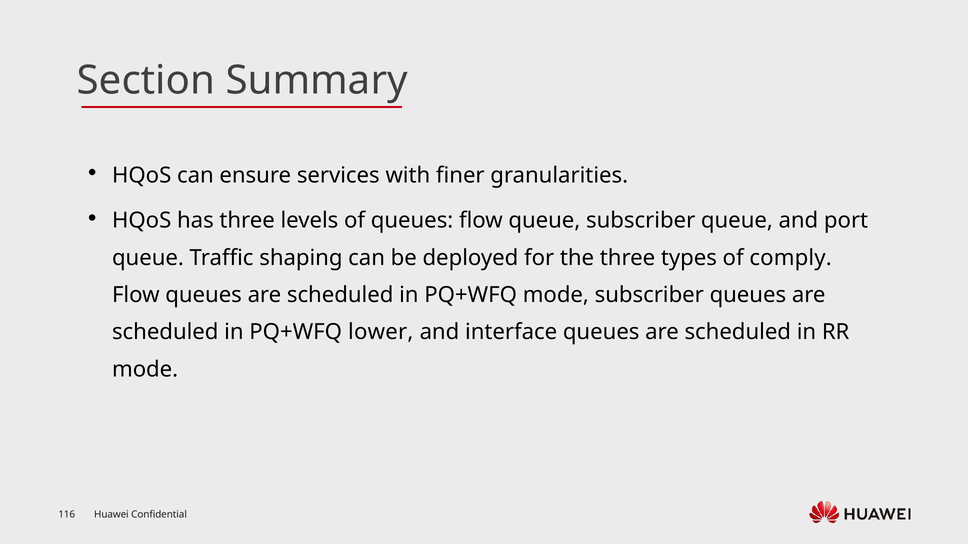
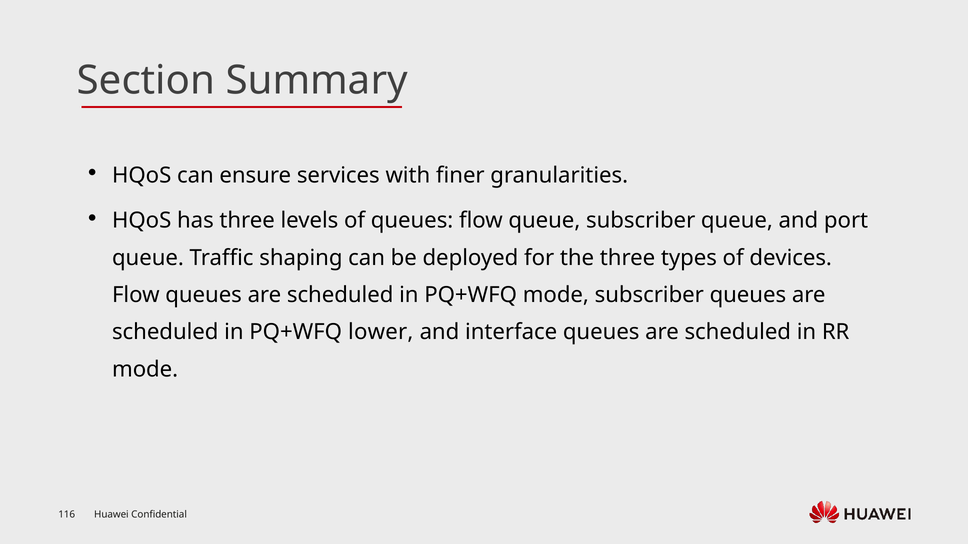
comply: comply -> devices (791, 258)
